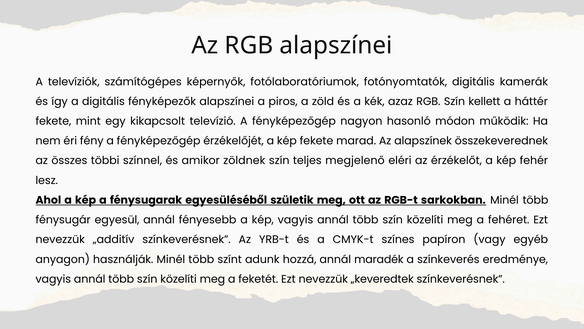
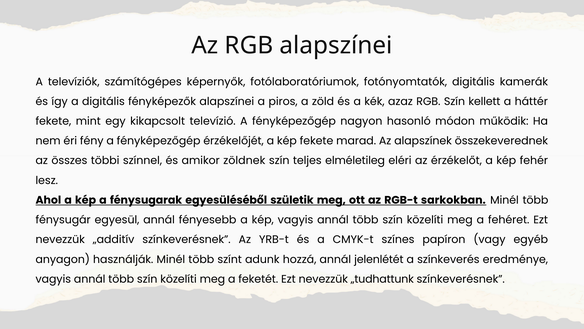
megjelenő: megjelenő -> elméletileg (355, 160)
maradék: maradék -> jelenlétét (379, 259)
„keveredtek: „keveredtek -> „tudhattunk (382, 279)
